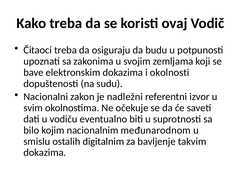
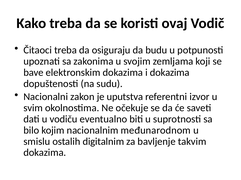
i okolnosti: okolnosti -> dokazima (170, 73)
nadležni: nadležni -> uputstva (125, 97)
